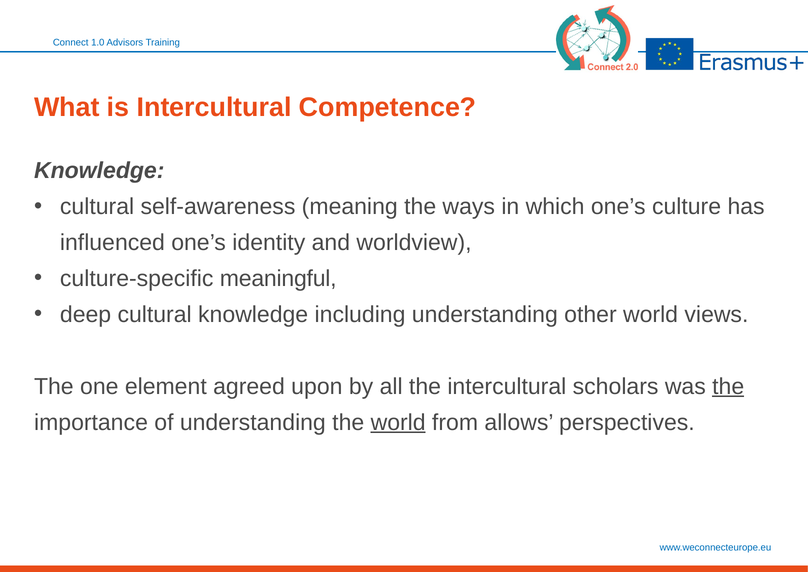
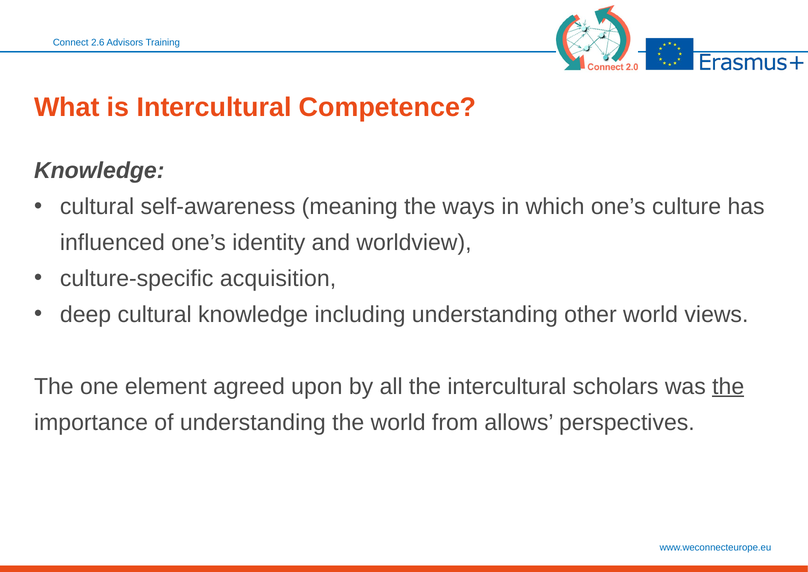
1.0: 1.0 -> 2.6 (98, 43)
meaningful: meaningful -> acquisition (278, 278)
world underline: present -> none (398, 422)
